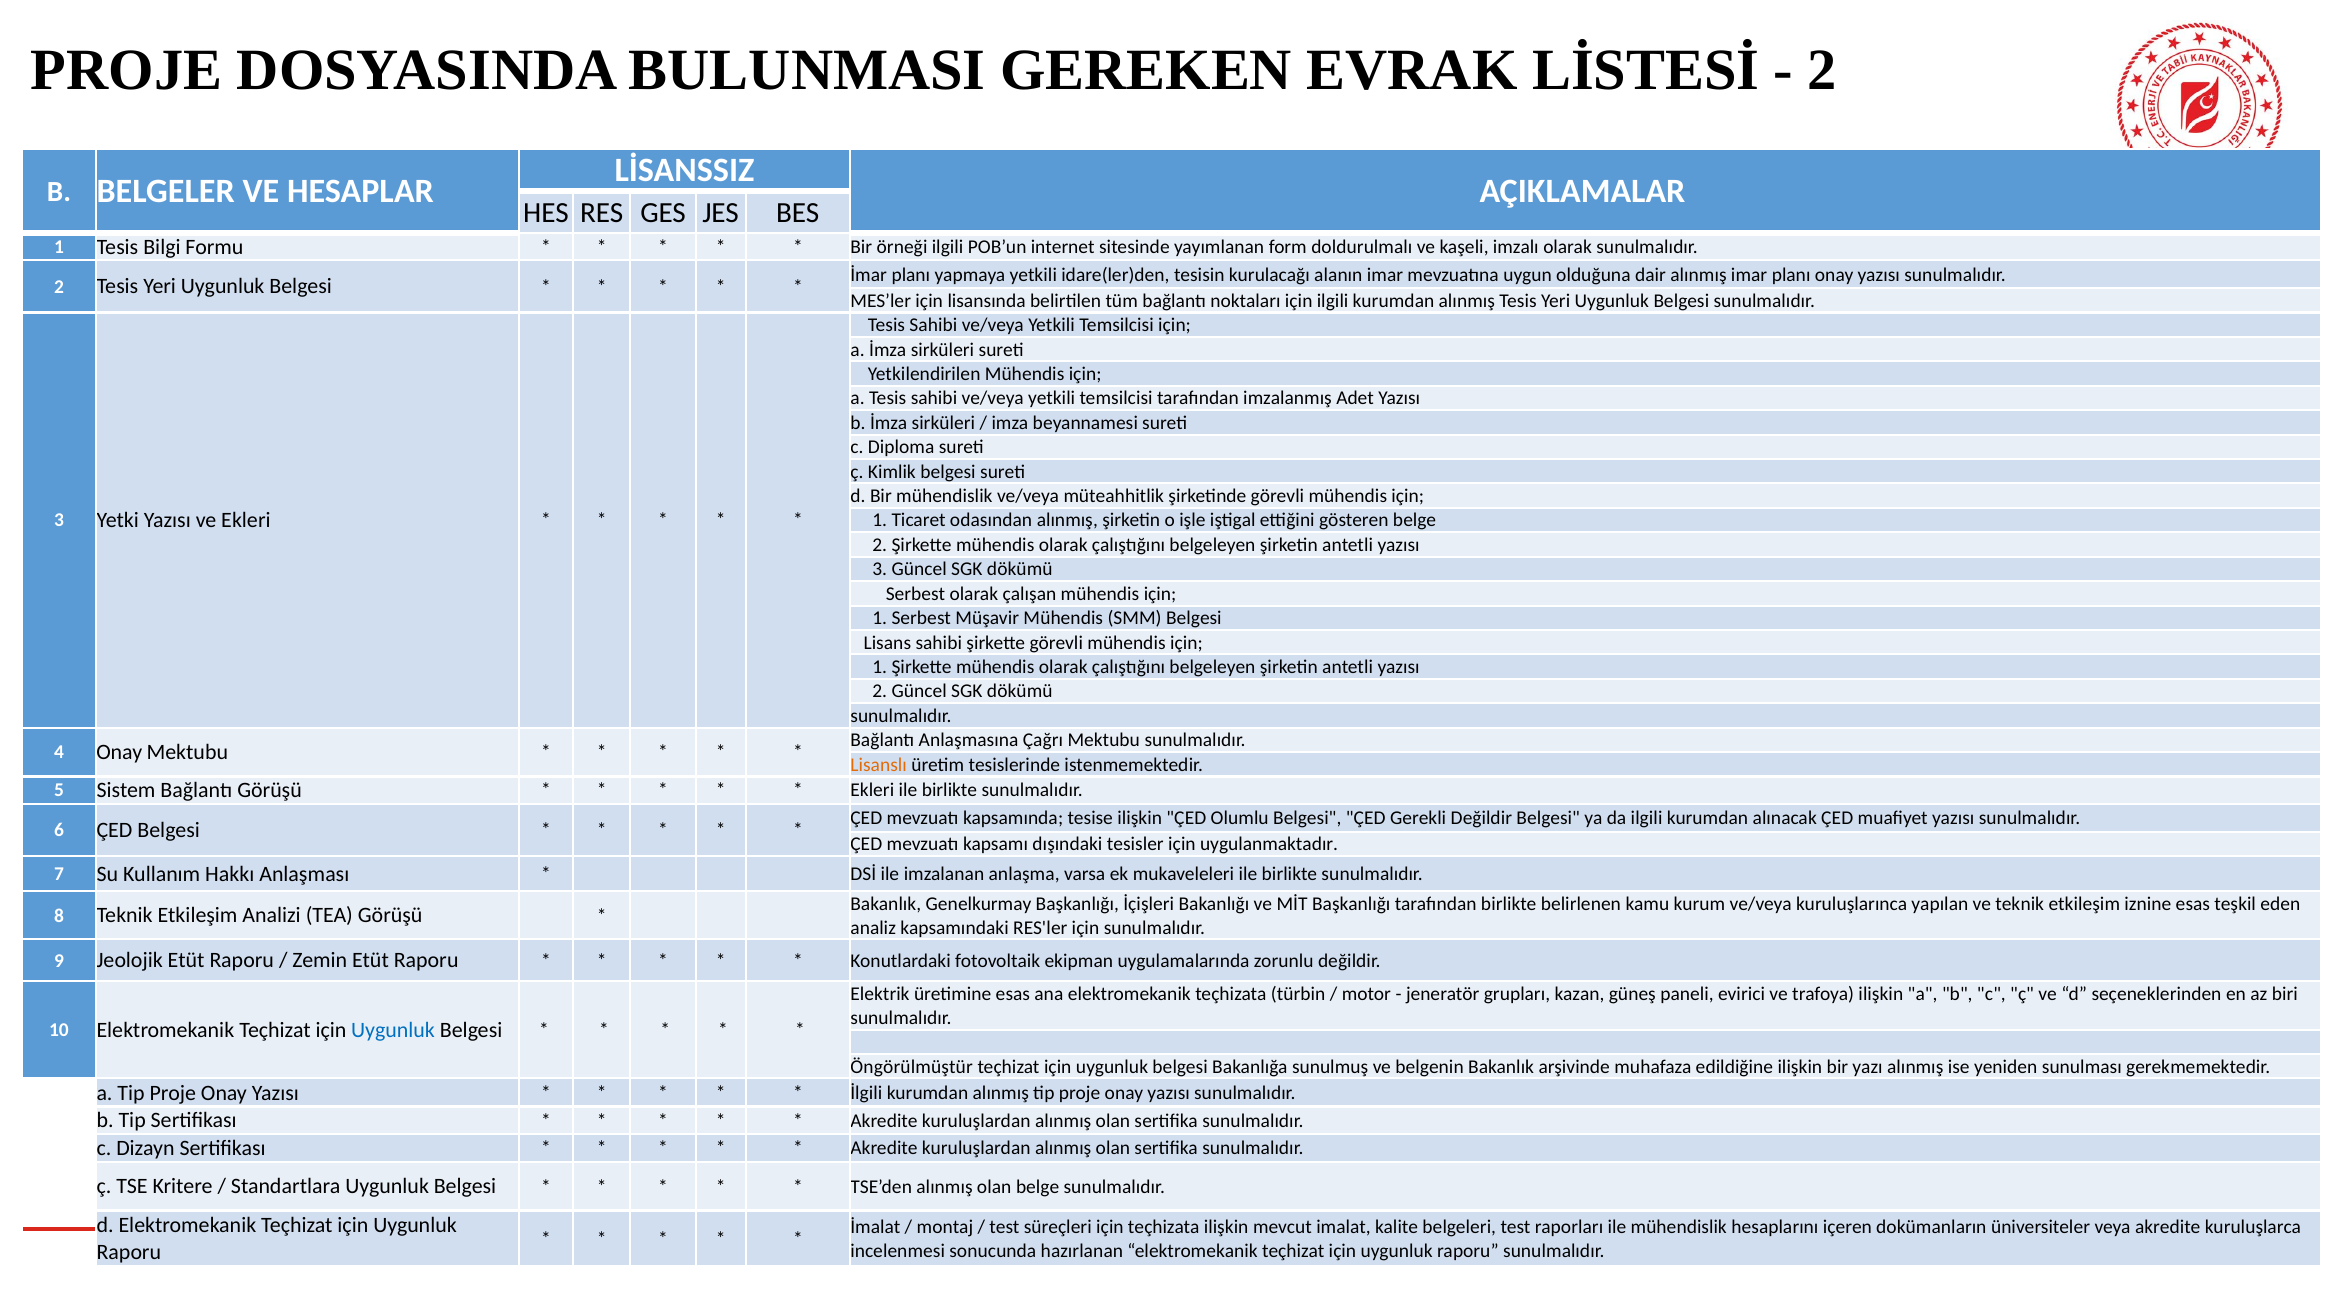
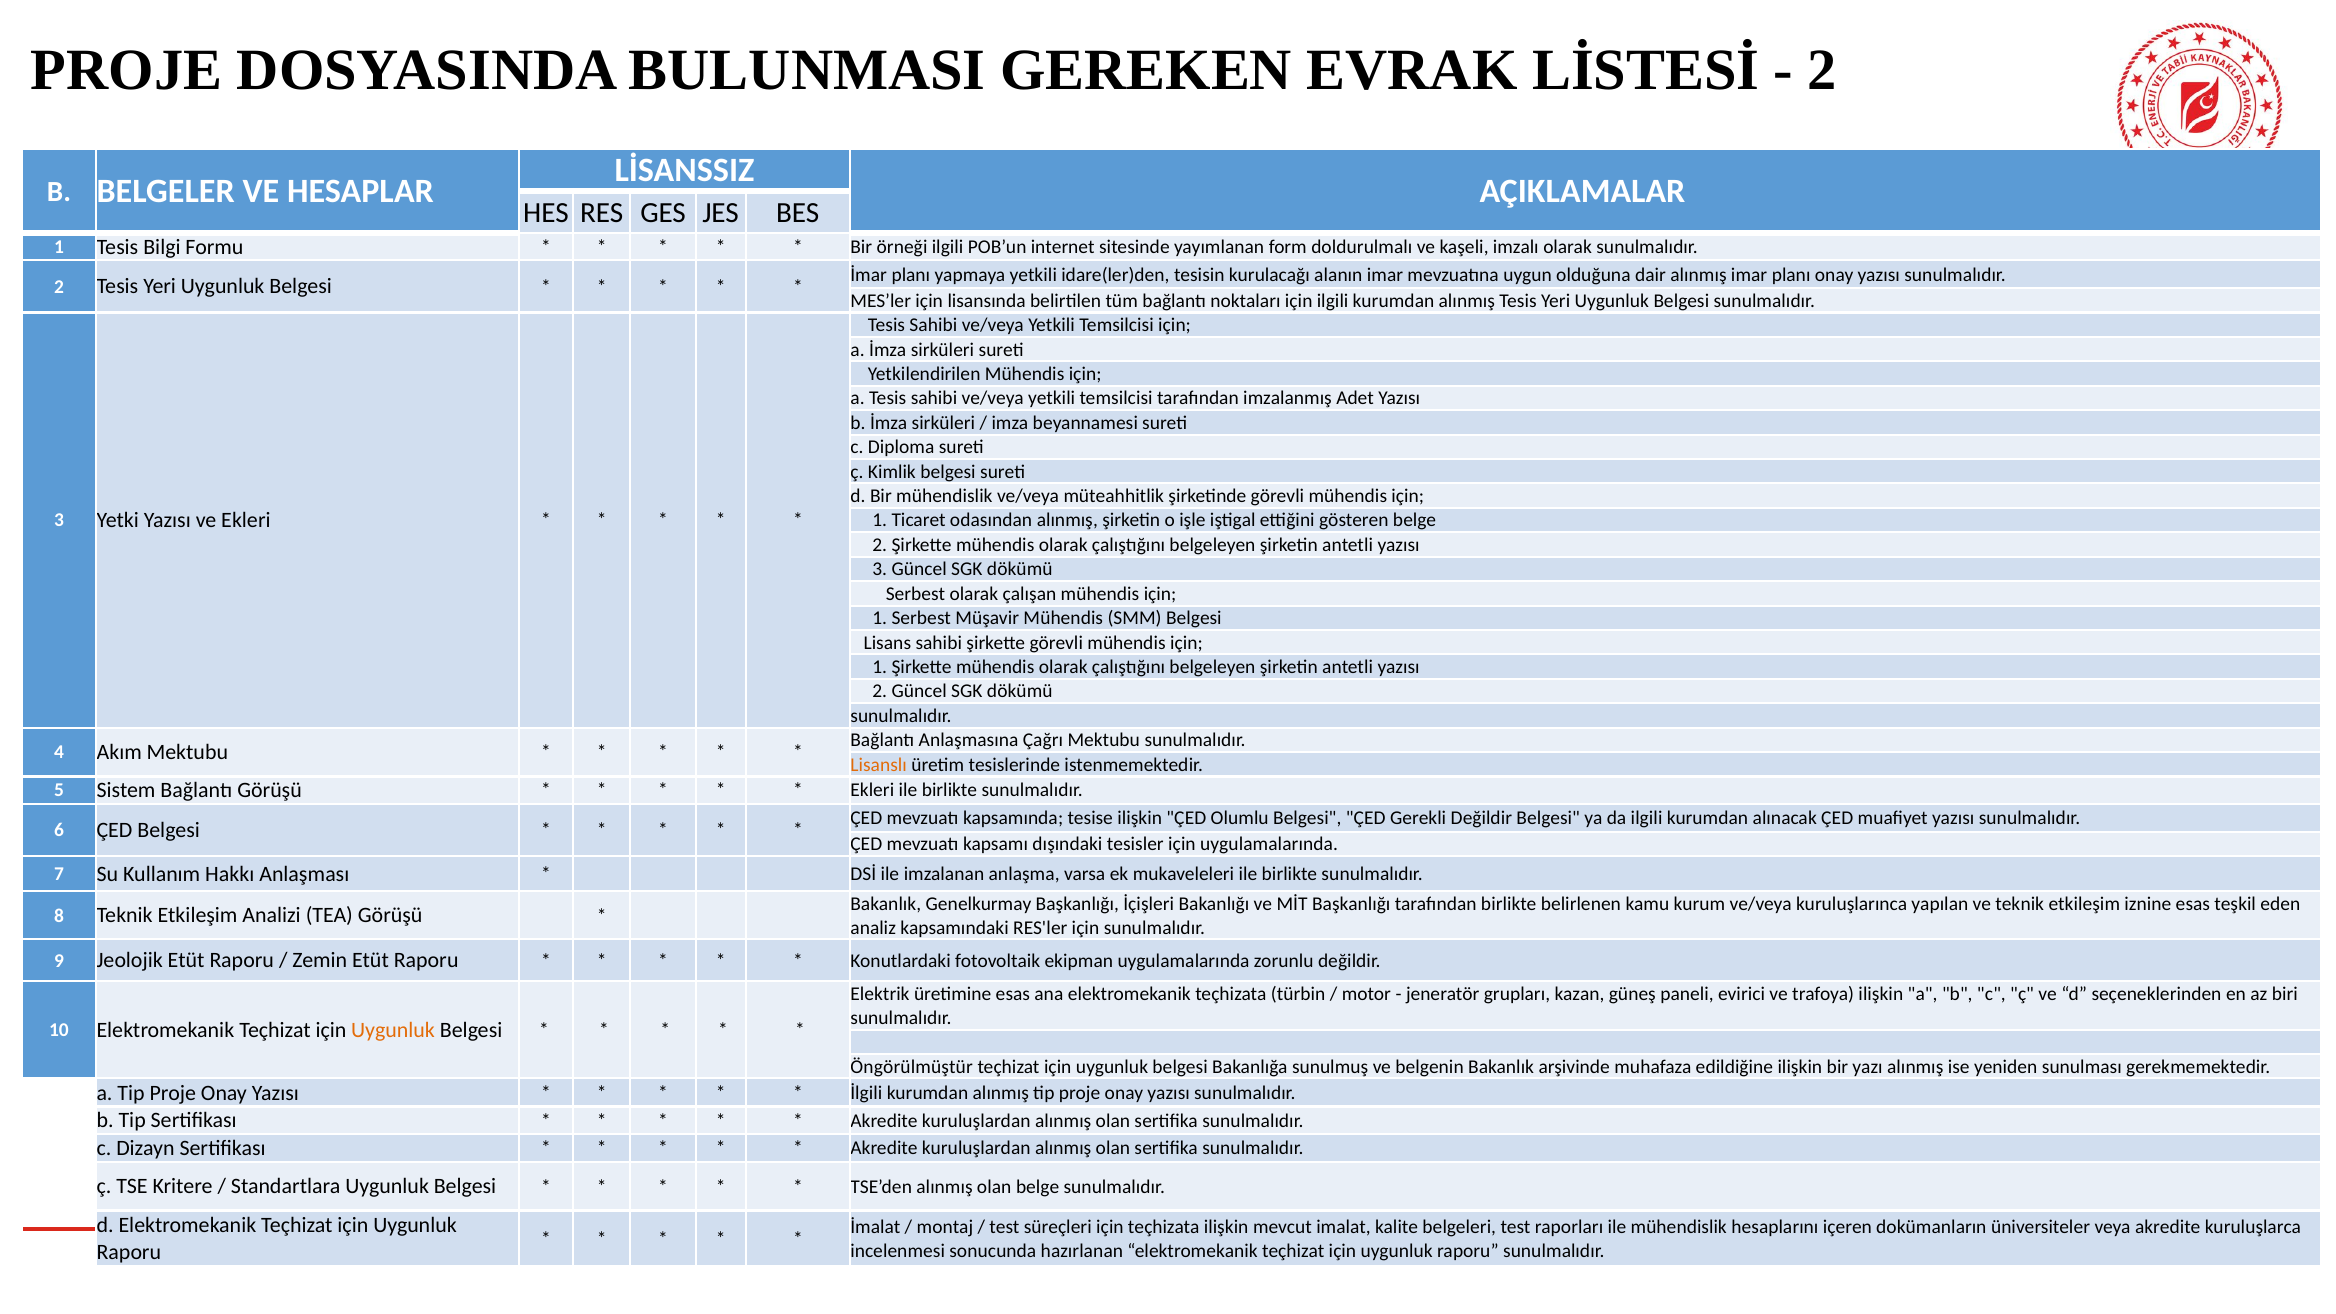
4 Onay: Onay -> Akım (119, 752)
için uygulanmaktadır: uygulanmaktadır -> uygulamalarında (1269, 844)
Uygunluk colour: blue -> orange (393, 1030)
